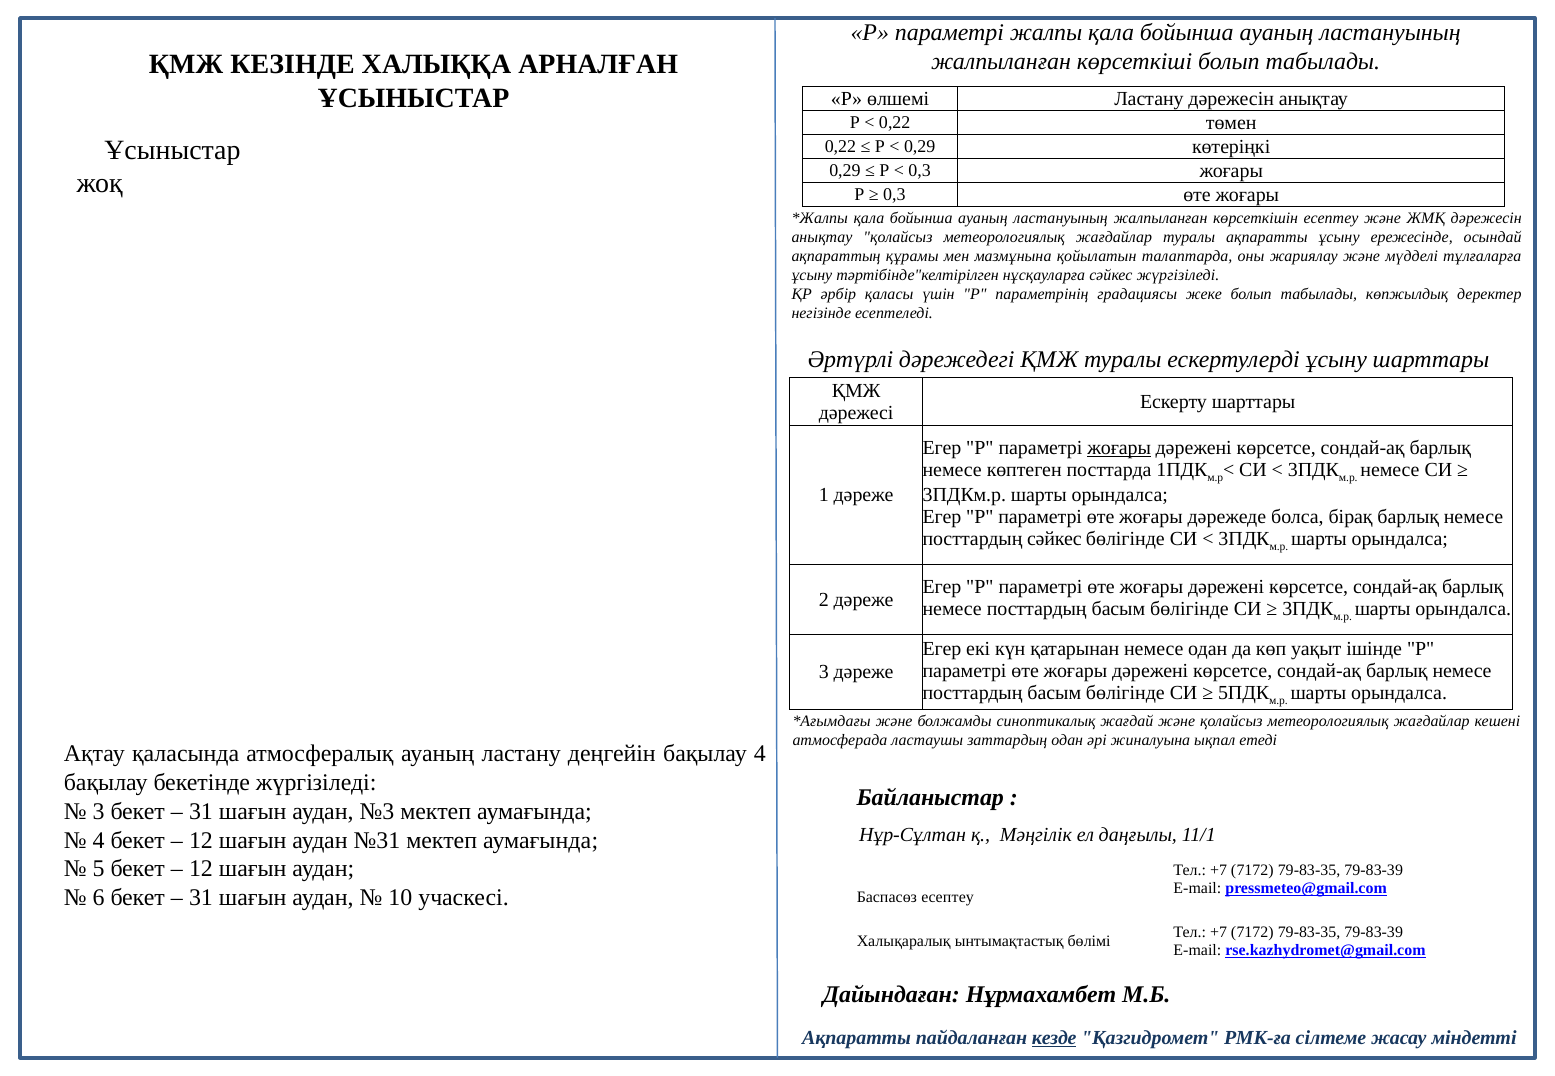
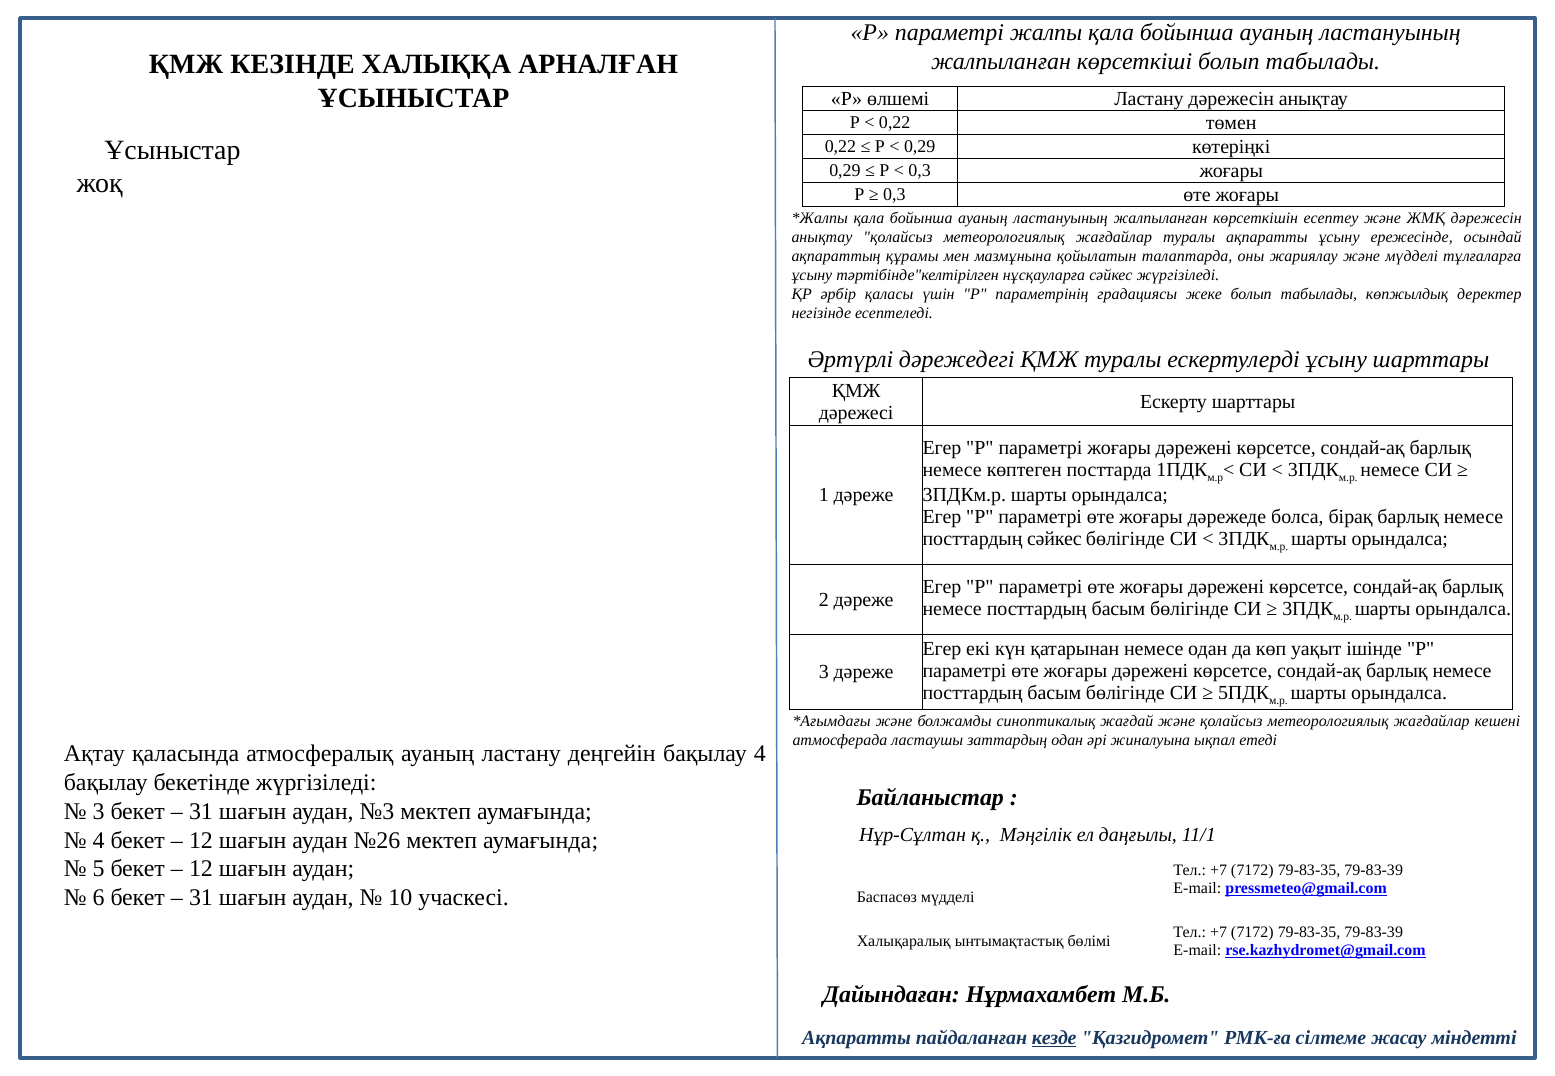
жоғары underline: present -> none (1119, 448)
№31: №31 -> №26 (377, 841)
Баспасөз есептеу: есептеу -> мүдделі (948, 898)
